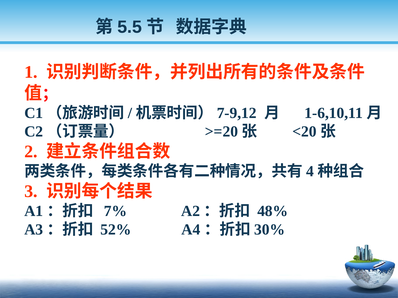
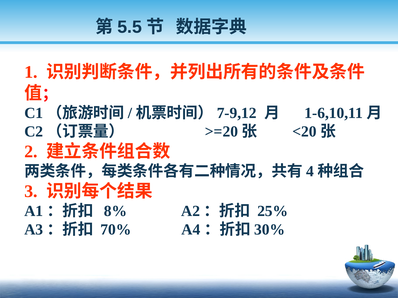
7%: 7% -> 8% (116, 211)
48%: 48% -> 25% (273, 211)
52%: 52% -> 70% (116, 230)
